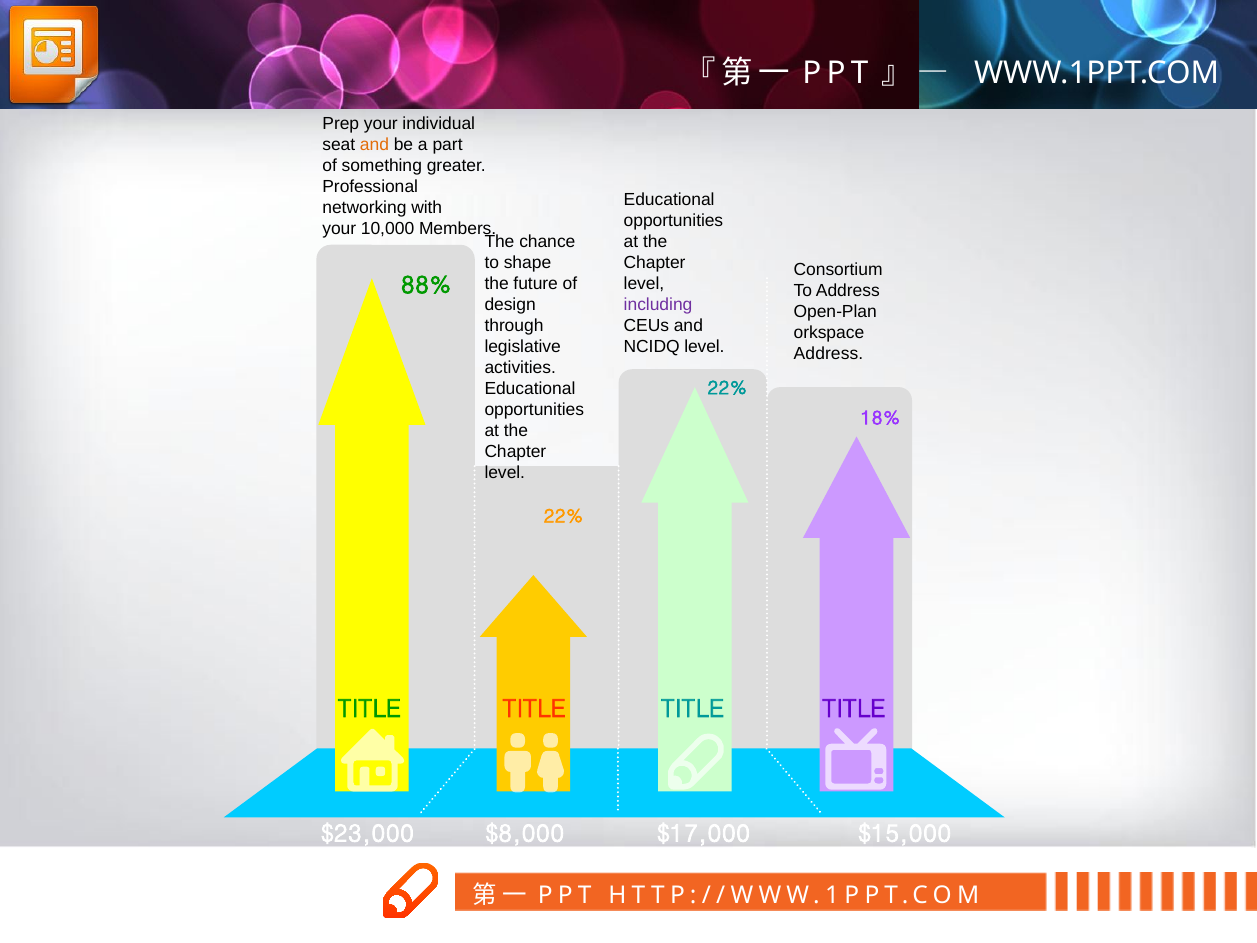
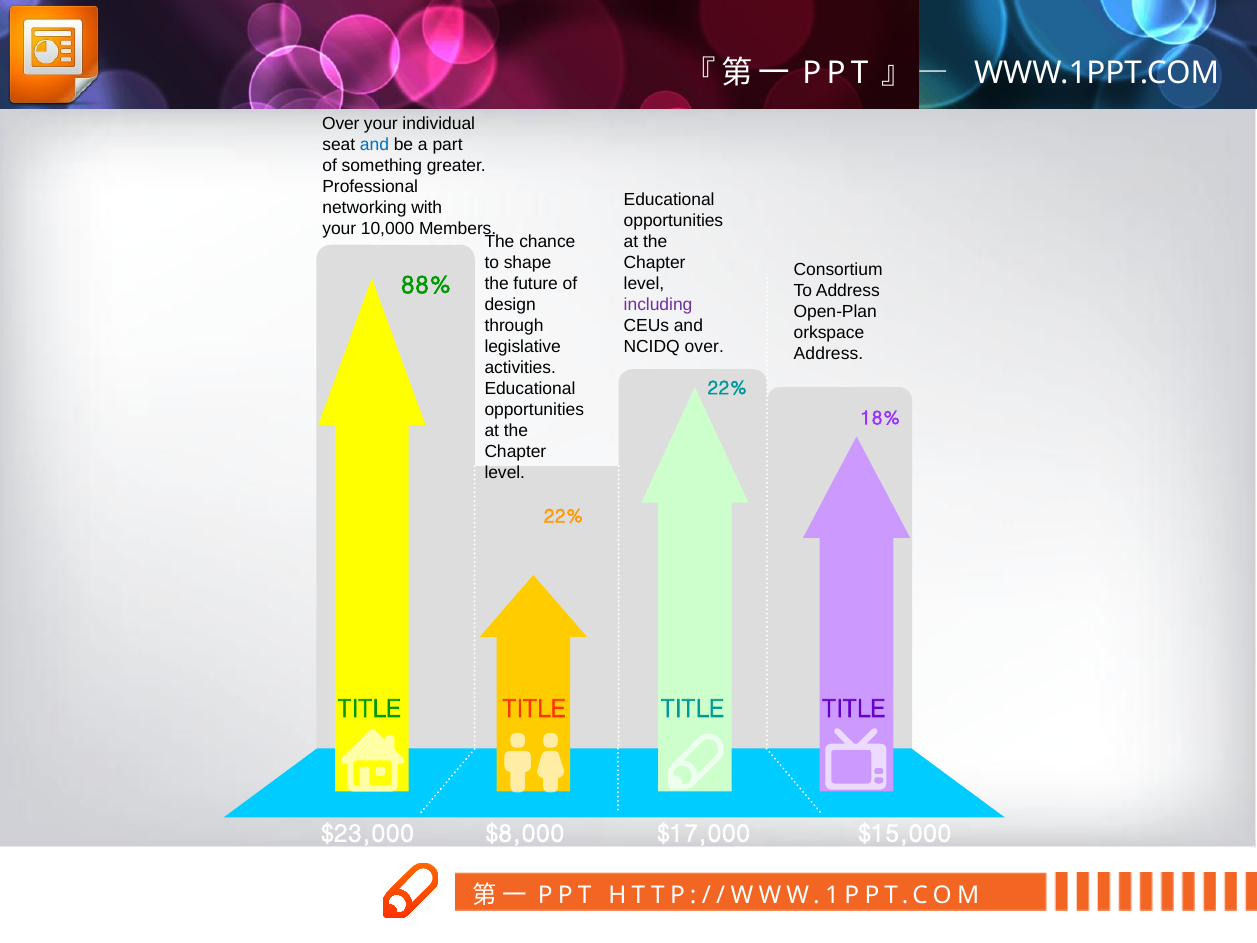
Prep: Prep -> Over (341, 124)
and colour: orange -> blue (375, 145)
NCIDQ level: level -> over (704, 347)
